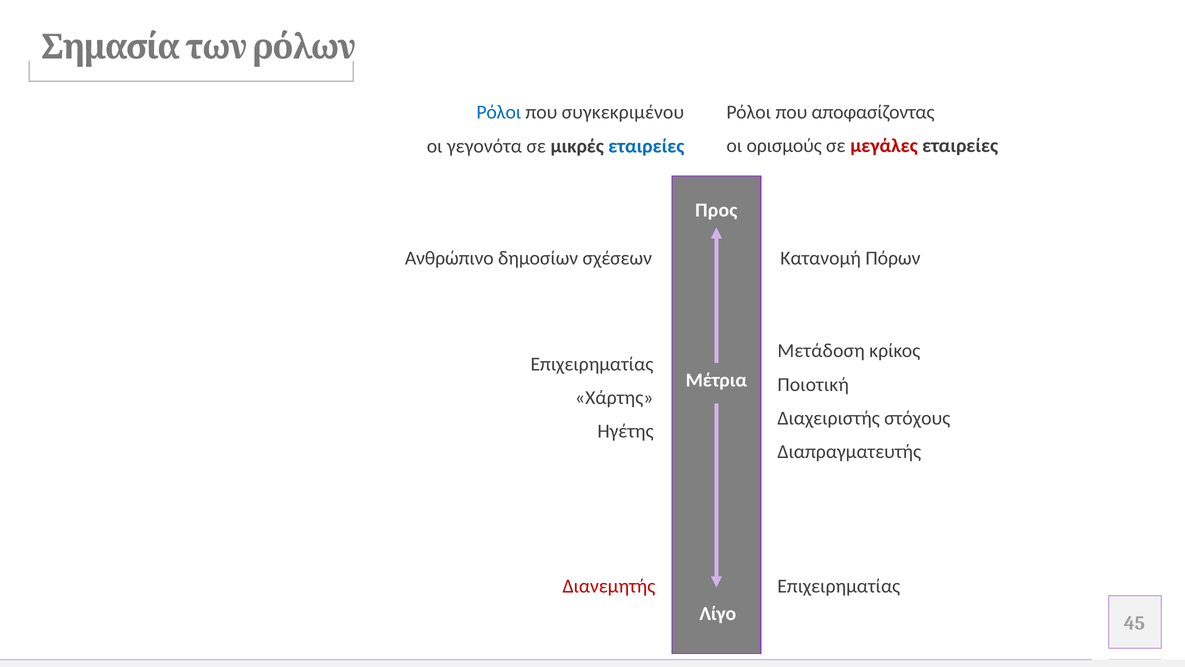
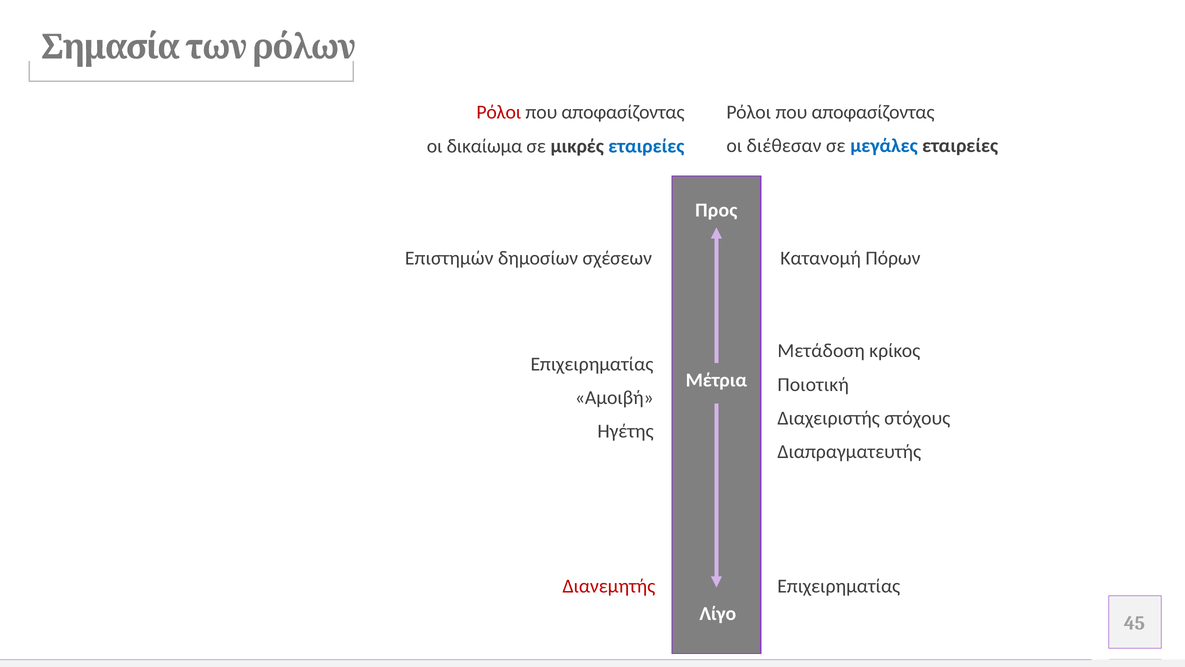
Ρόλοι colour: blue -> red (499, 112)
συγκεκριμένου: συγκεκριμένου -> αποφασίζοντας (623, 112)
ορισμούς: ορισμούς -> διέθεσαν (784, 146)
μεγάλες colour: red -> blue (884, 146)
γεγονότα: γεγονότα -> δικαίωμα (485, 146)
Ανθρώπινο: Ανθρώπινο -> Επιστημών (449, 258)
Χάρτης: Χάρτης -> Αμοιβή (614, 397)
